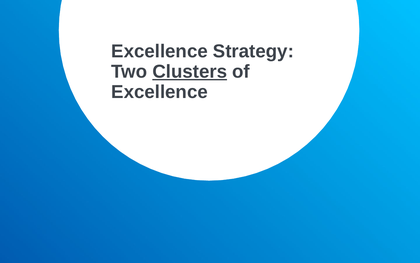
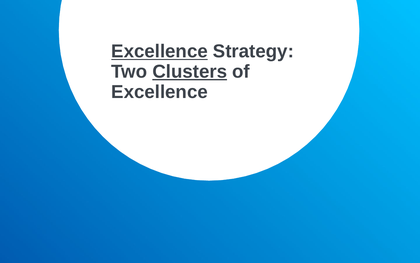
Excellence underline: none -> present (160, 51)
